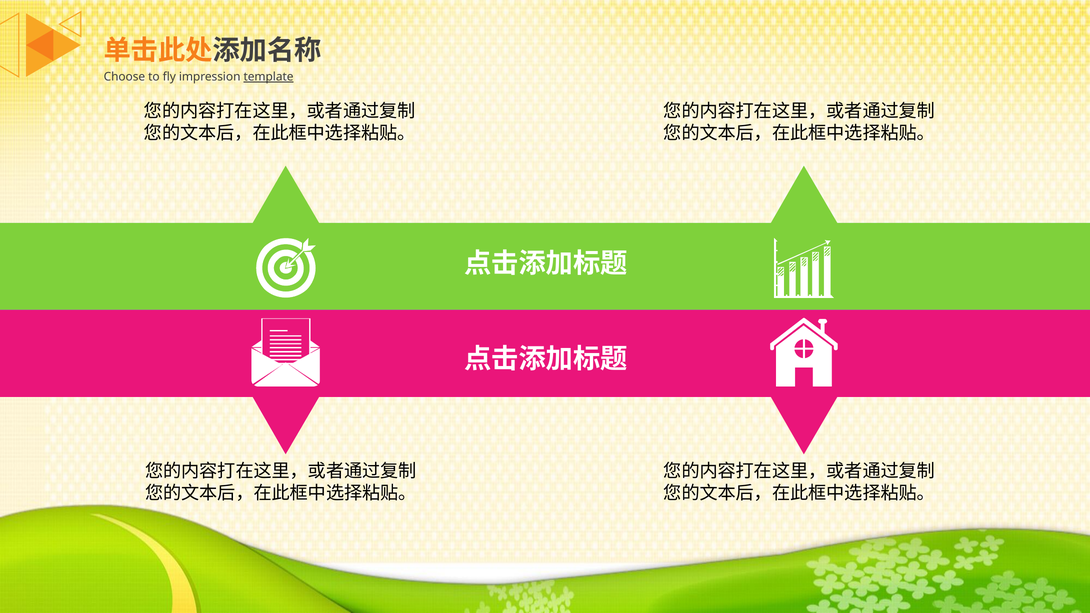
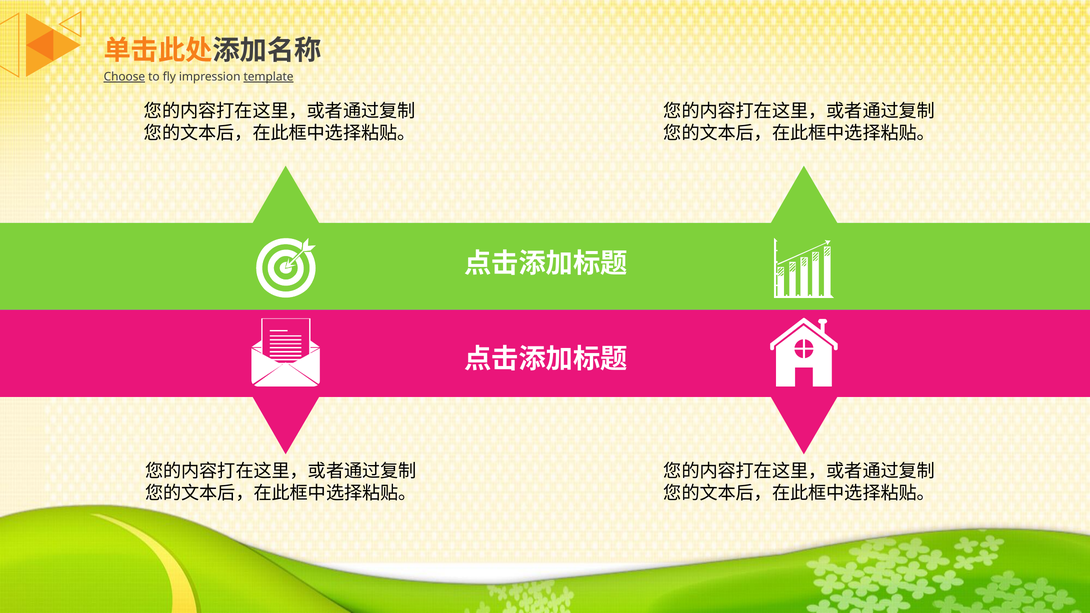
Choose underline: none -> present (124, 77)
